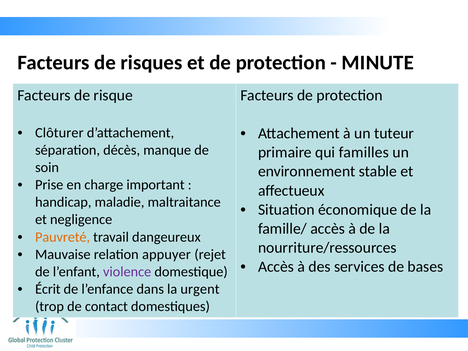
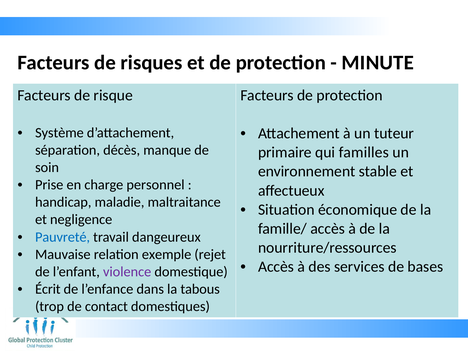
Clôturer: Clôturer -> Système (59, 133)
important: important -> personnel (156, 185)
Pauvreté colour: orange -> blue (63, 237)
appuyer: appuyer -> exemple (167, 254)
urgent: urgent -> tabous (200, 289)
